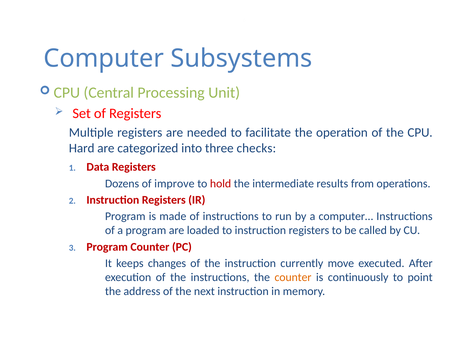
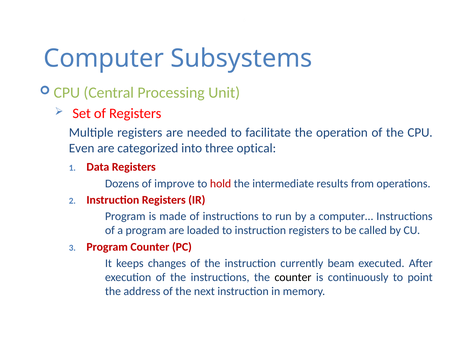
Hard: Hard -> Even (82, 148)
checks: checks -> optical (256, 148)
move: move -> beam (341, 263)
counter colour: orange -> black (293, 277)
